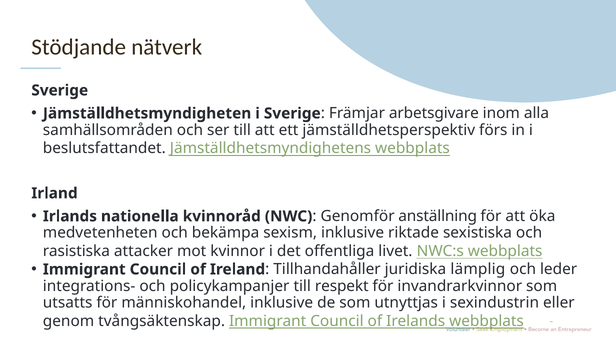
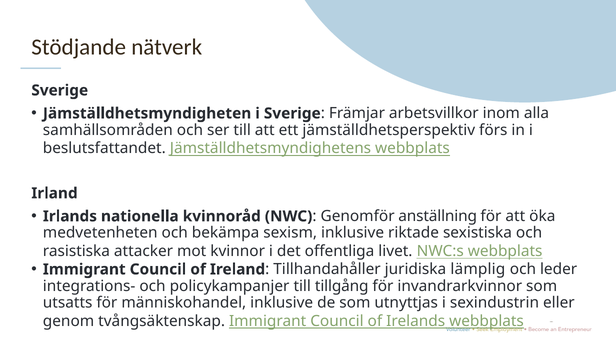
arbetsgivare: arbetsgivare -> arbetsvillkor (434, 114)
respekt: respekt -> tillgång (342, 286)
